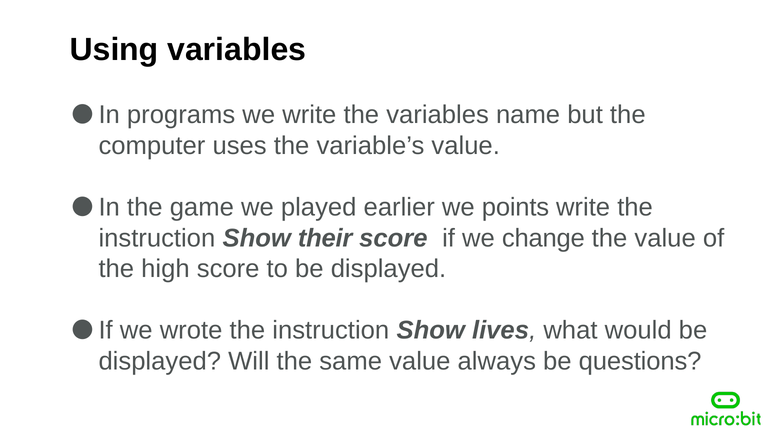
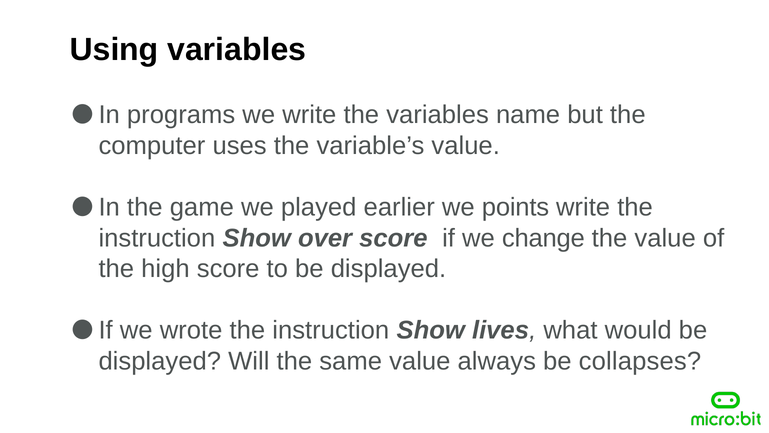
their: their -> over (325, 238)
questions: questions -> collapses (640, 361)
